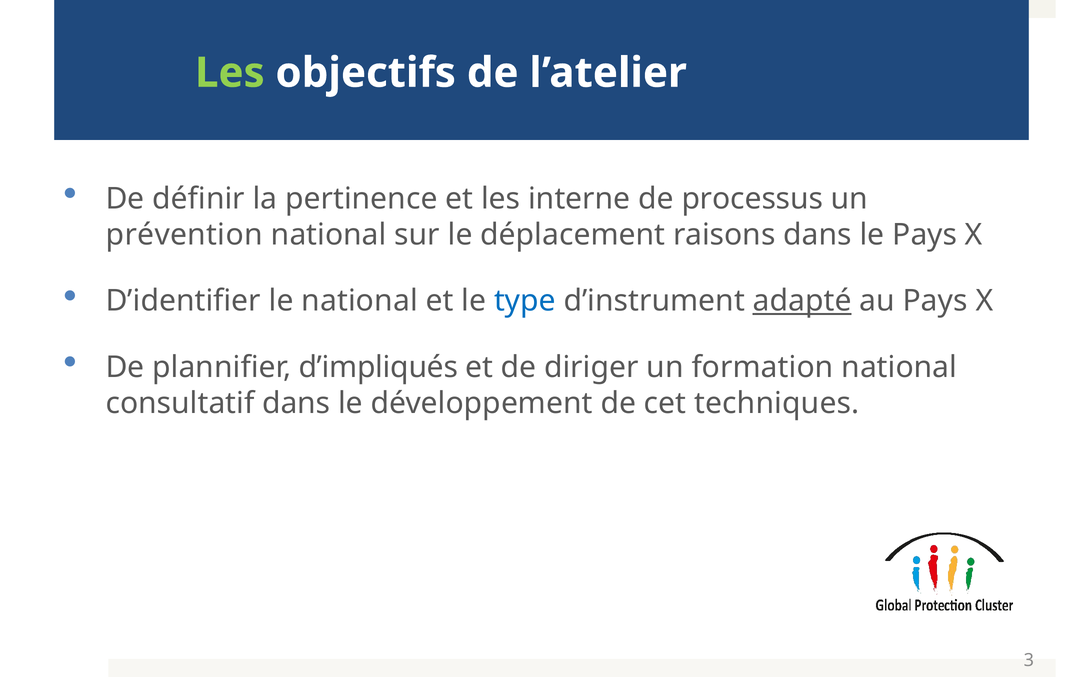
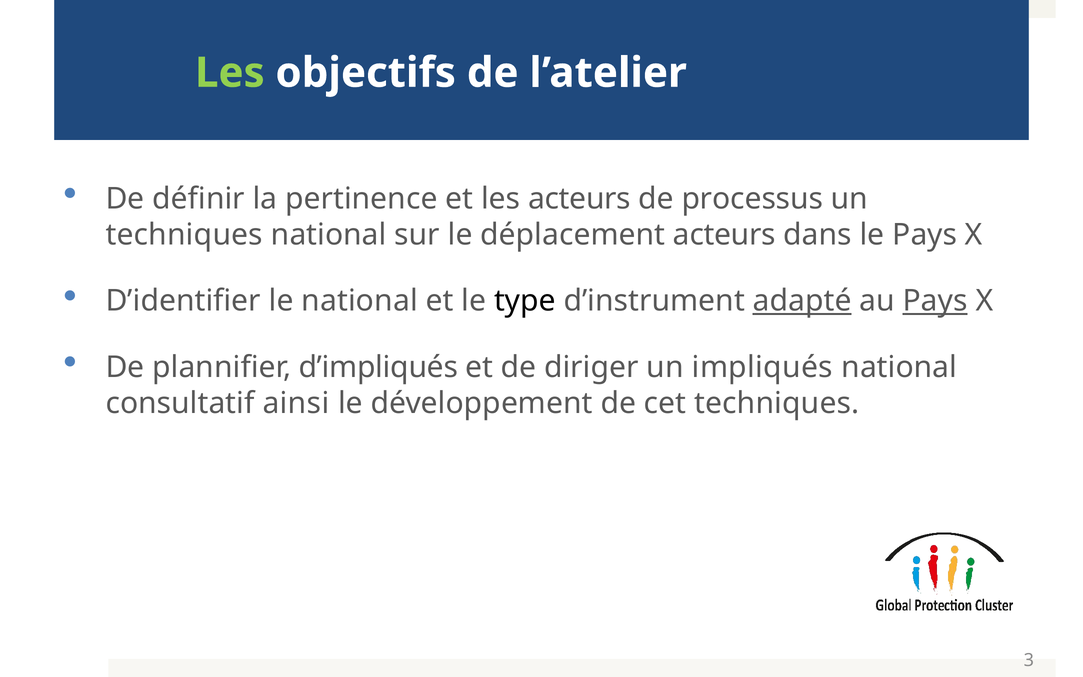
les interne: interne -> acteurs (579, 199)
prévention: prévention -> techniques (184, 235)
déplacement raisons: raisons -> acteurs (724, 235)
type colour: blue -> black (525, 301)
Pays underline: none -> present (935, 301)
formation: formation -> impliqués (762, 367)
consultatif dans: dans -> ainsi (296, 403)
